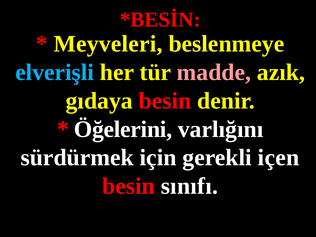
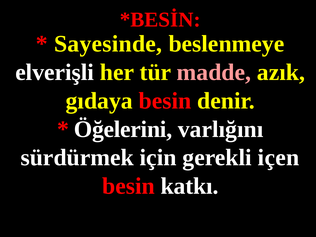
Meyveleri: Meyveleri -> Sayesinde (108, 44)
elverişli colour: light blue -> white (55, 72)
sınıfı: sınıfı -> katkı (190, 186)
